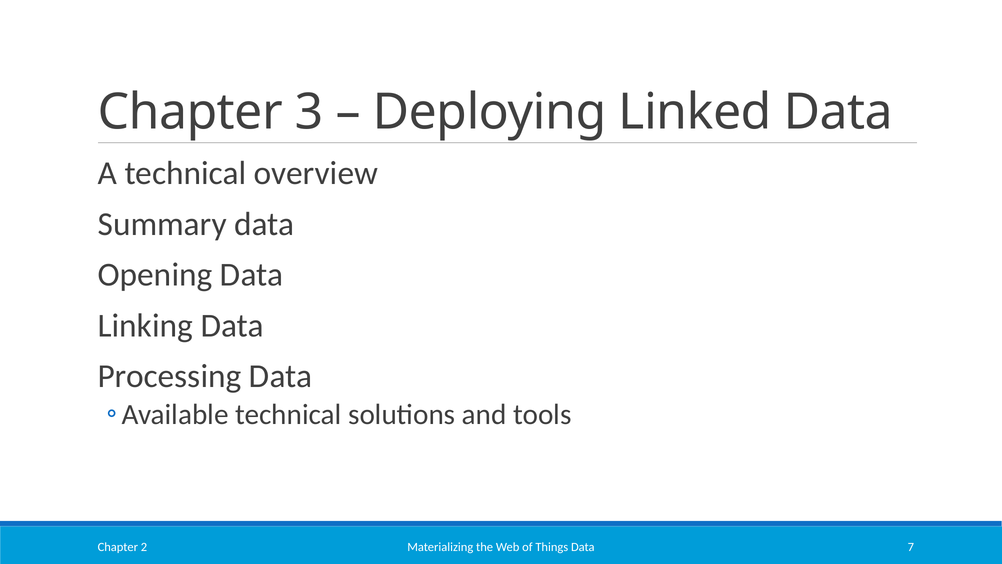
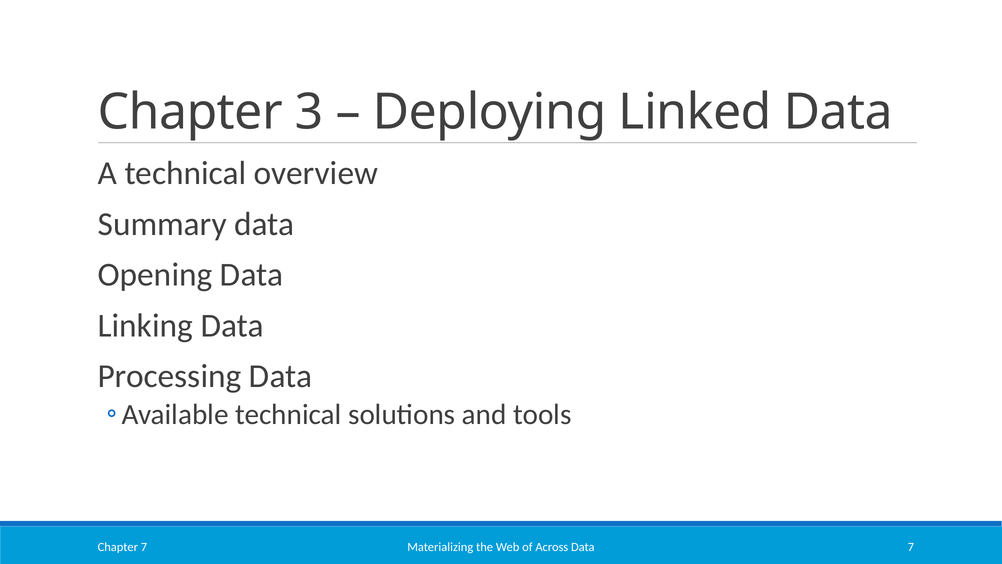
Things: Things -> Across (552, 547)
Chapter 2: 2 -> 7 (144, 547)
